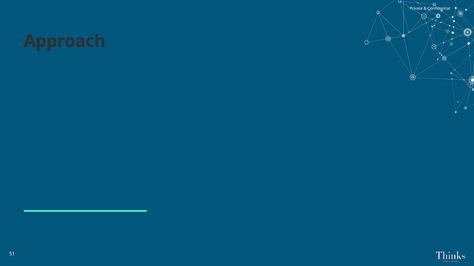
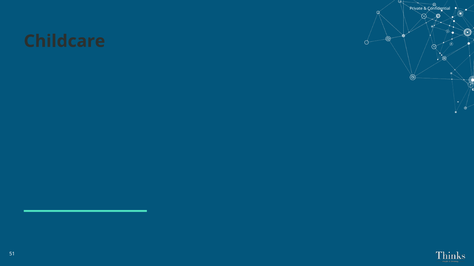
Approach: Approach -> Childcare (64, 41)
